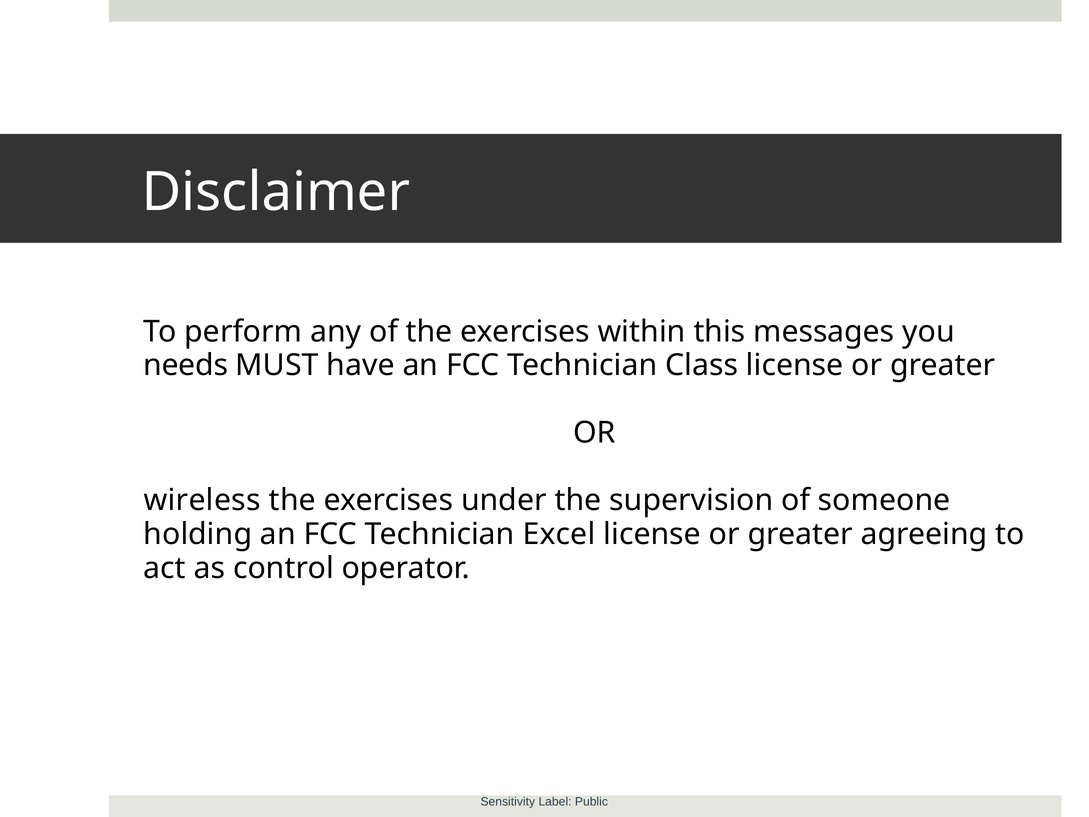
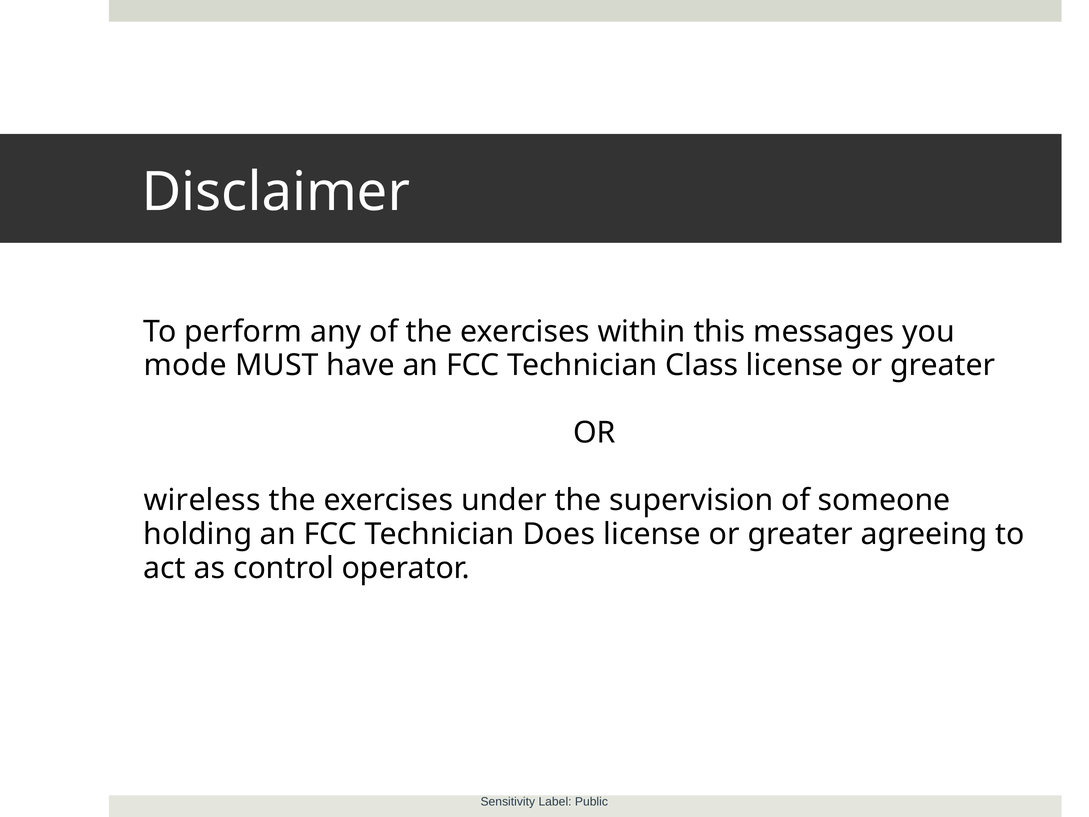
needs: needs -> mode (185, 365)
Excel: Excel -> Does (559, 534)
